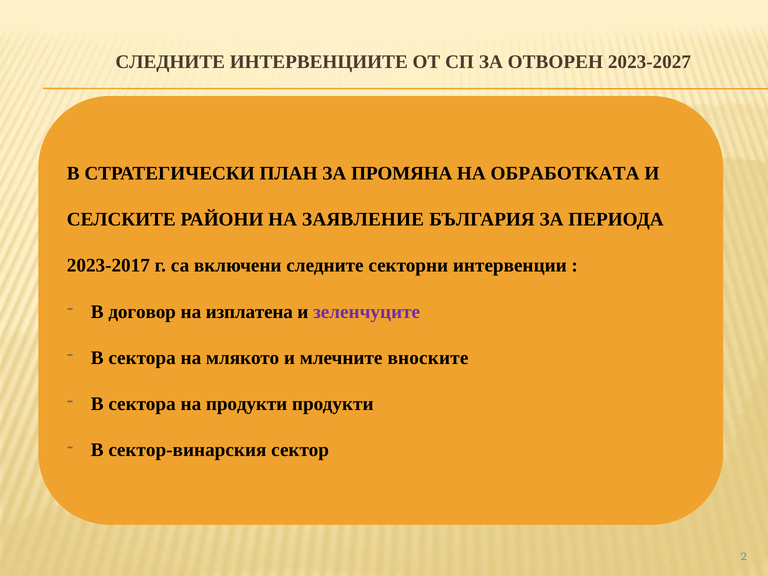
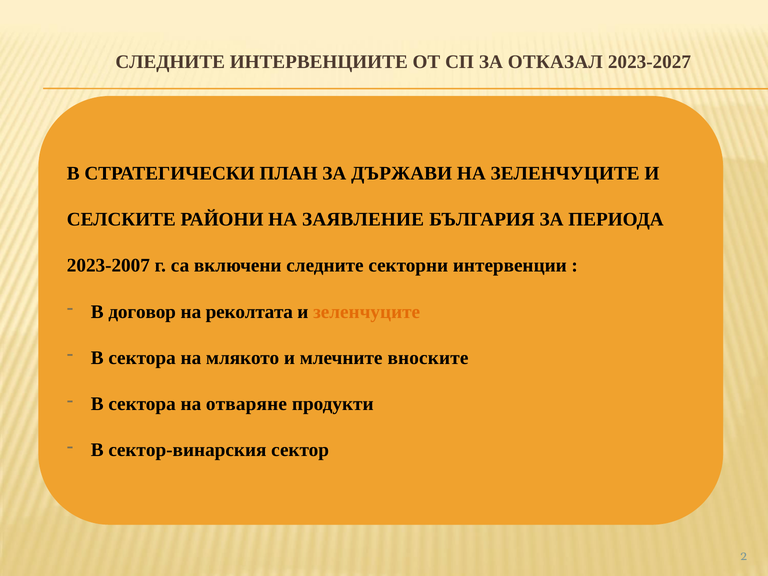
ОТВОРЕН: ОТВОРЕН -> ОТКАЗАЛ (555, 62)
ПРОМЯНА: ПРОМЯНА -> ДЪРЖАВИ (402, 173)
НА ОБРАБОТКАТА: ОБРАБОТКАТА -> ЗЕЛЕНЧУЦИТЕ (565, 173)
2023-2017: 2023-2017 -> 2023-2007 (108, 266)
изплатена: изплатена -> реколтата (249, 312)
зеленчуците colour: purple -> orange (367, 312)
на продукти: продукти -> отваряне (246, 404)
